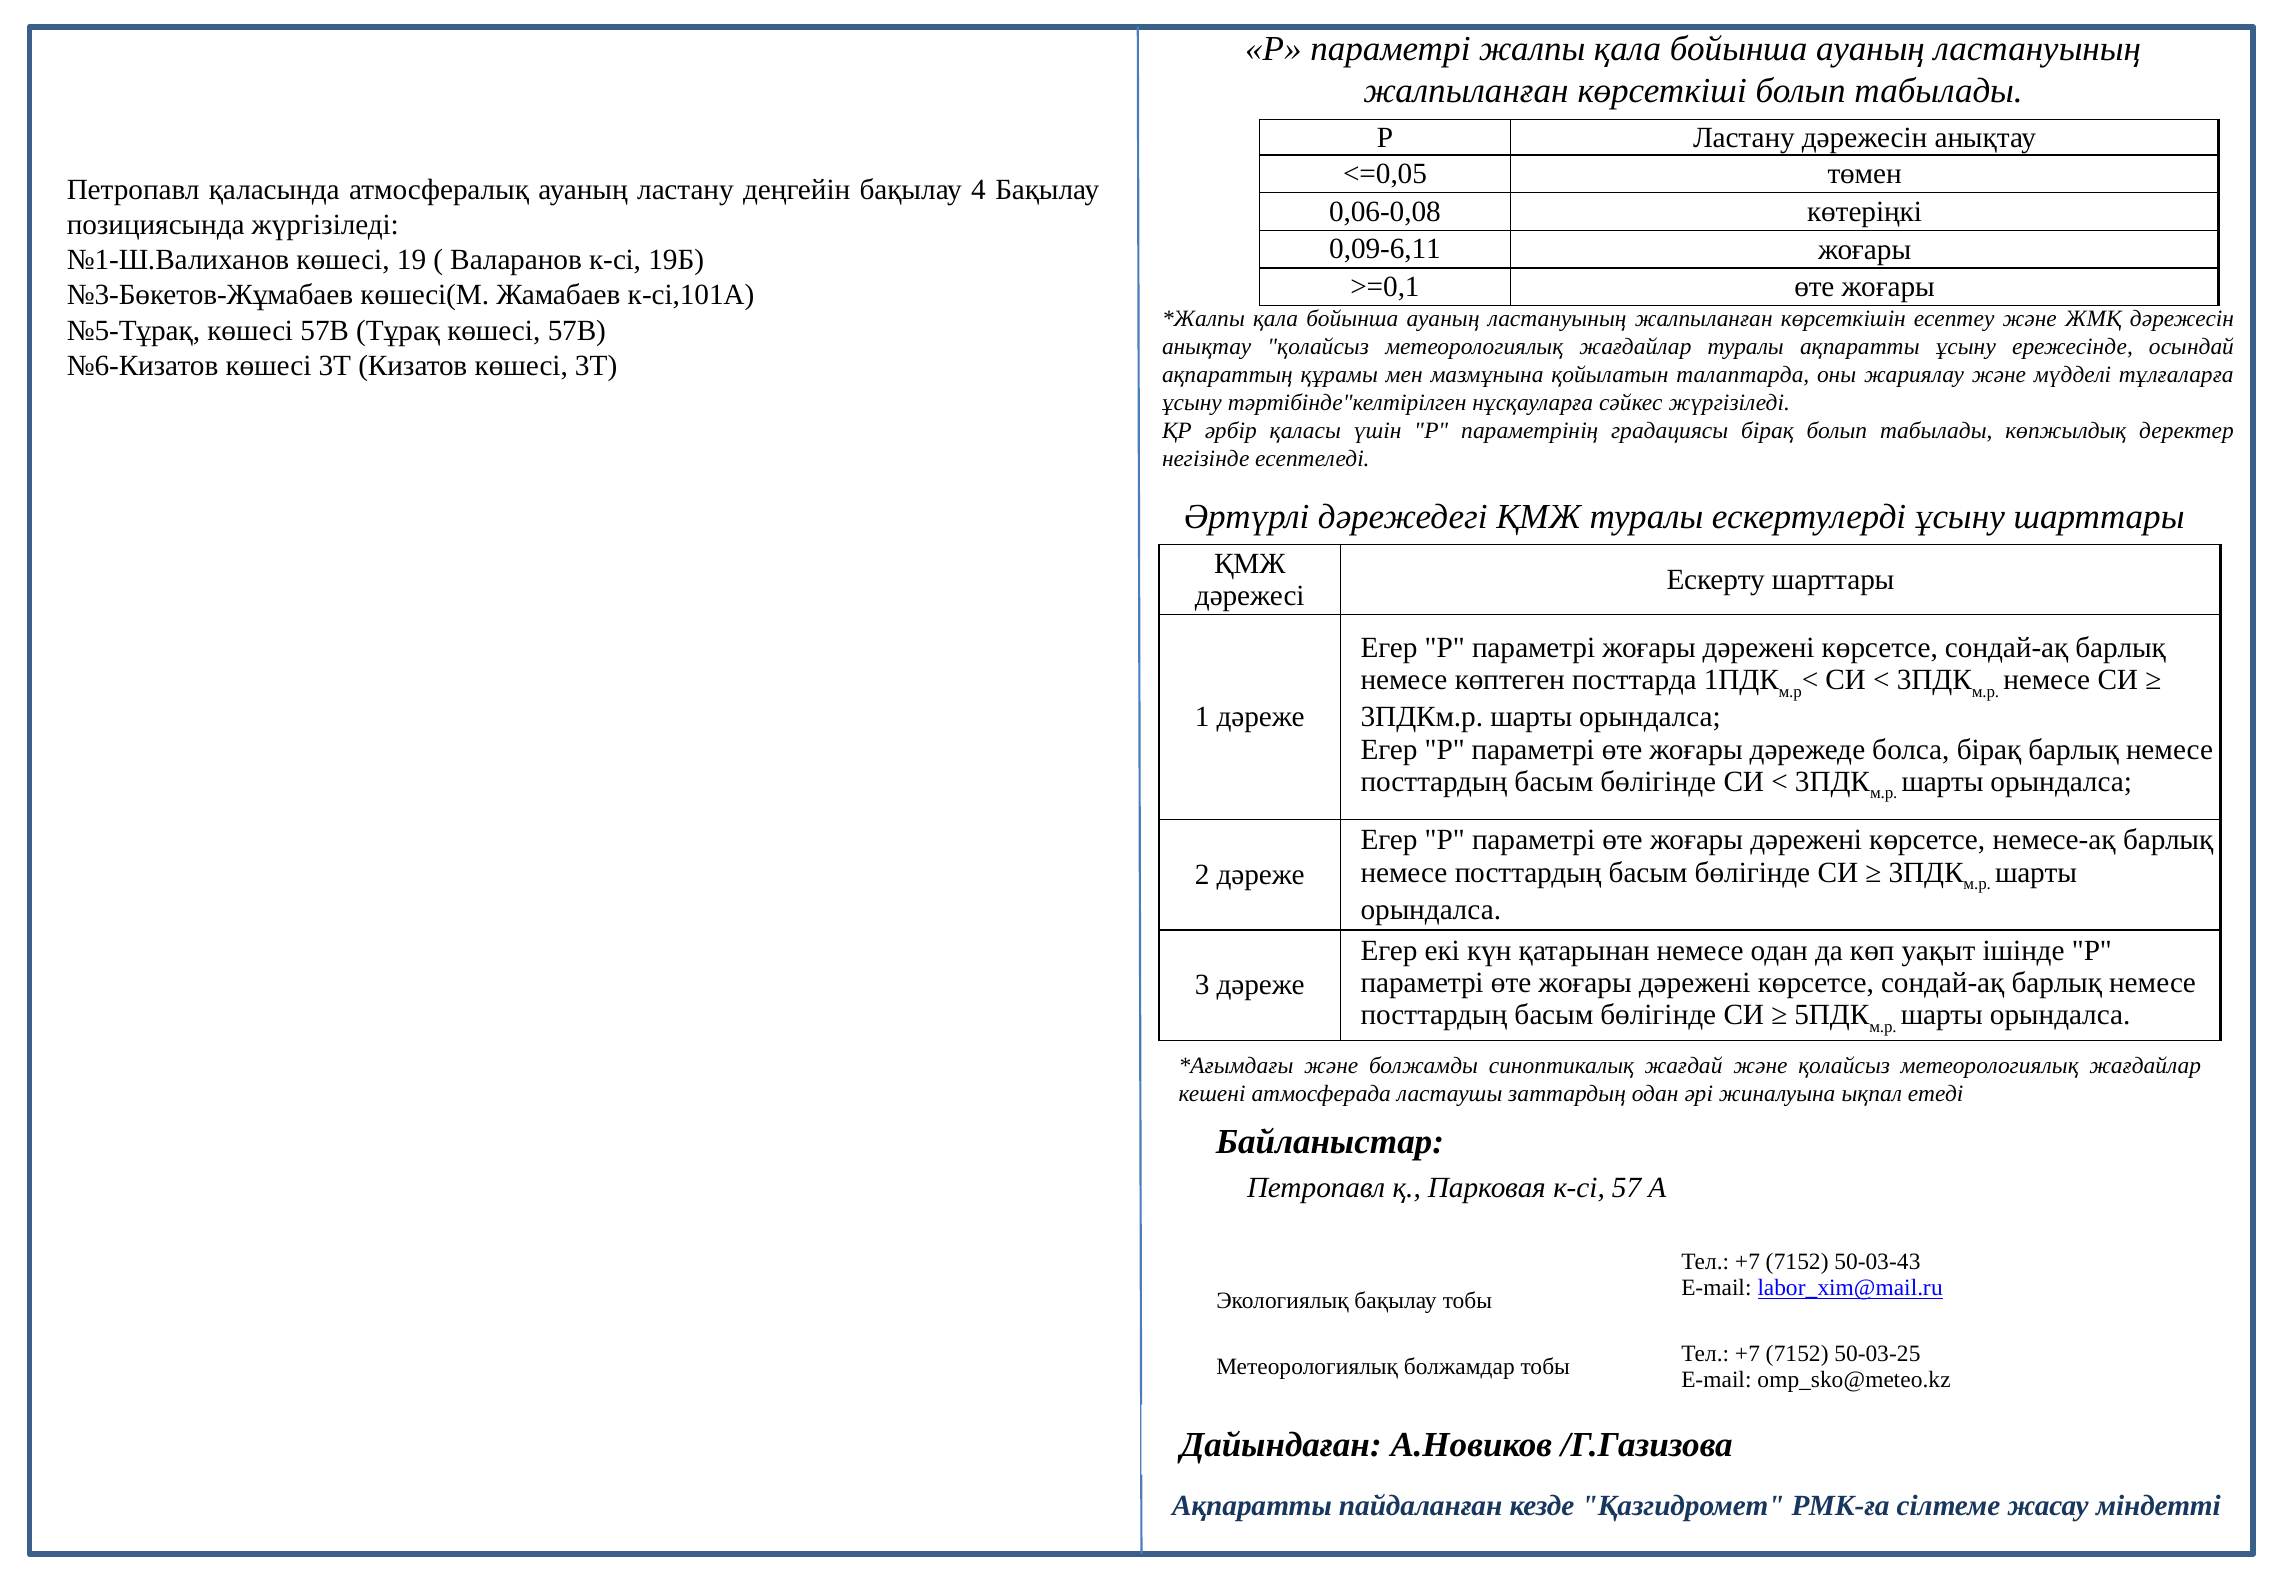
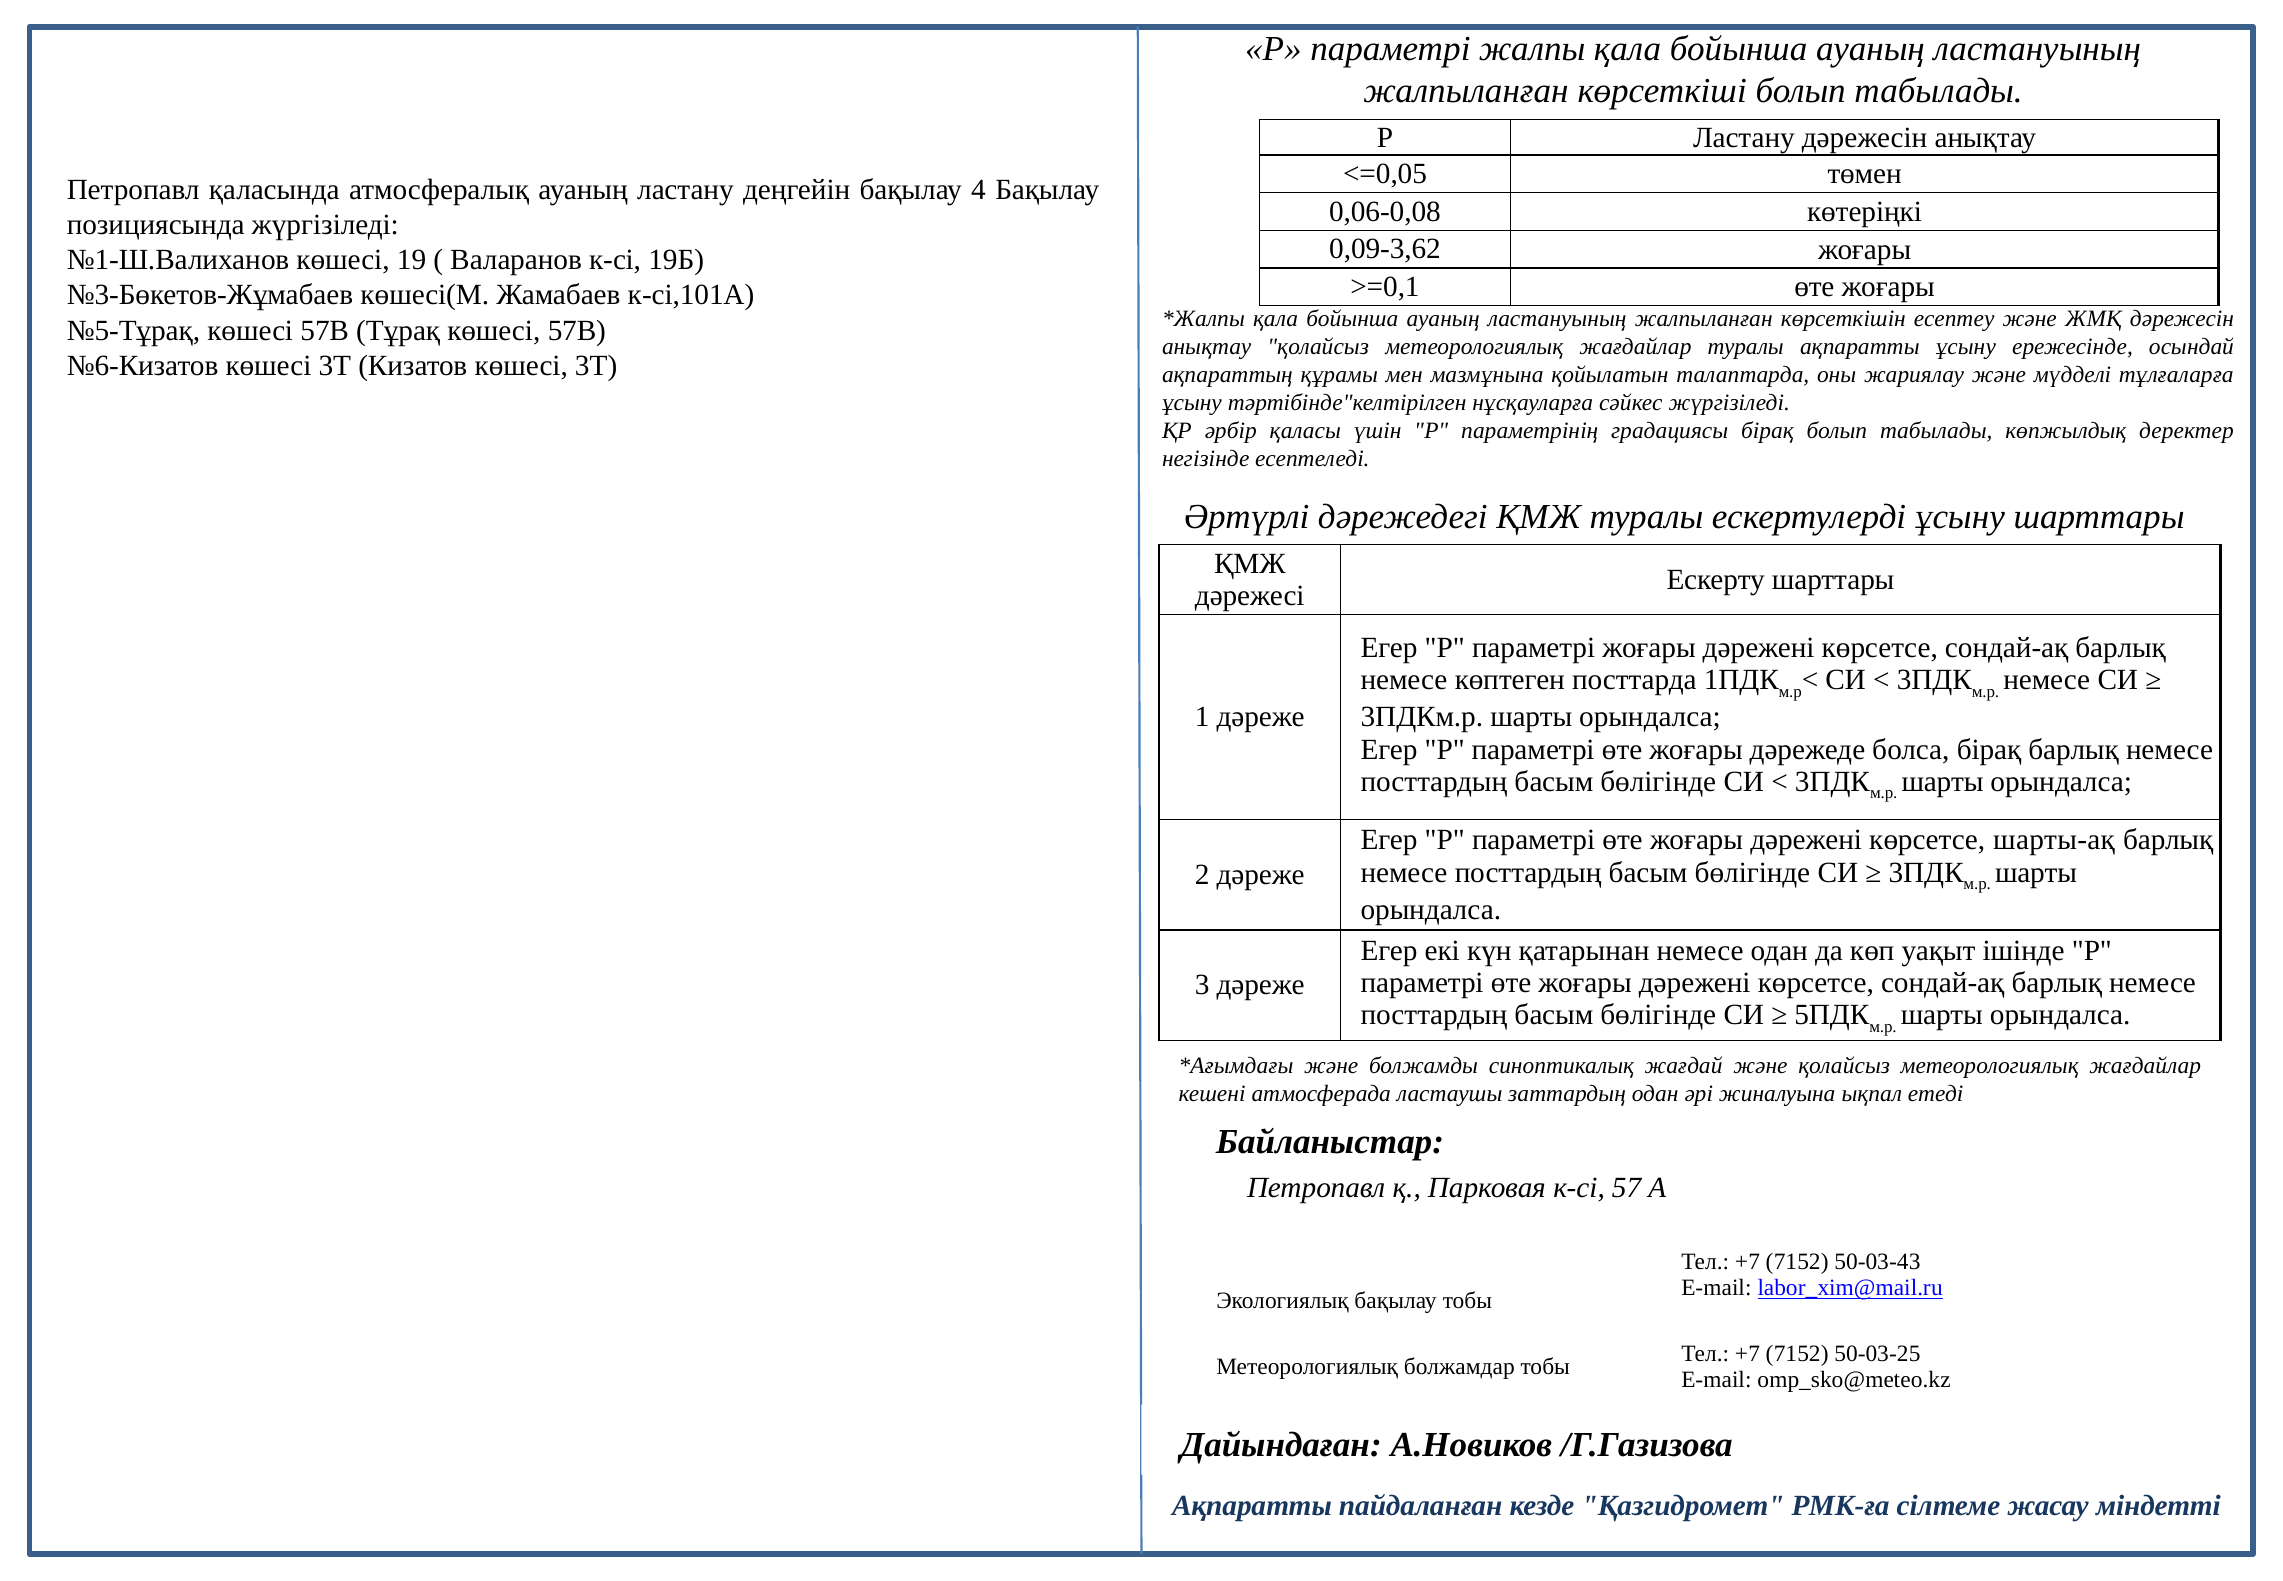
0,09-6,11: 0,09-6,11 -> 0,09-3,62 (1385, 249)
немесе-ақ: немесе-ақ -> шарты-ақ (2054, 840)
